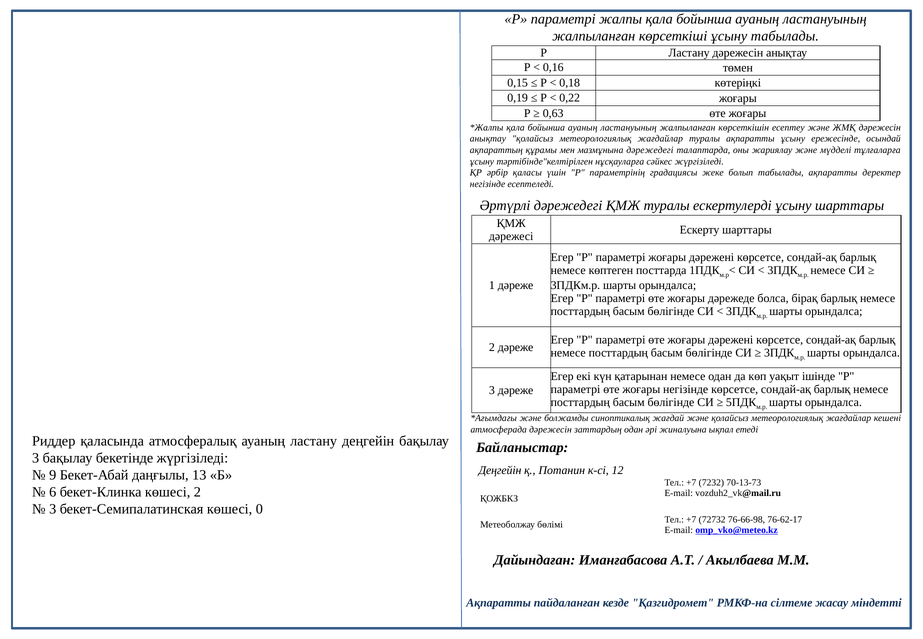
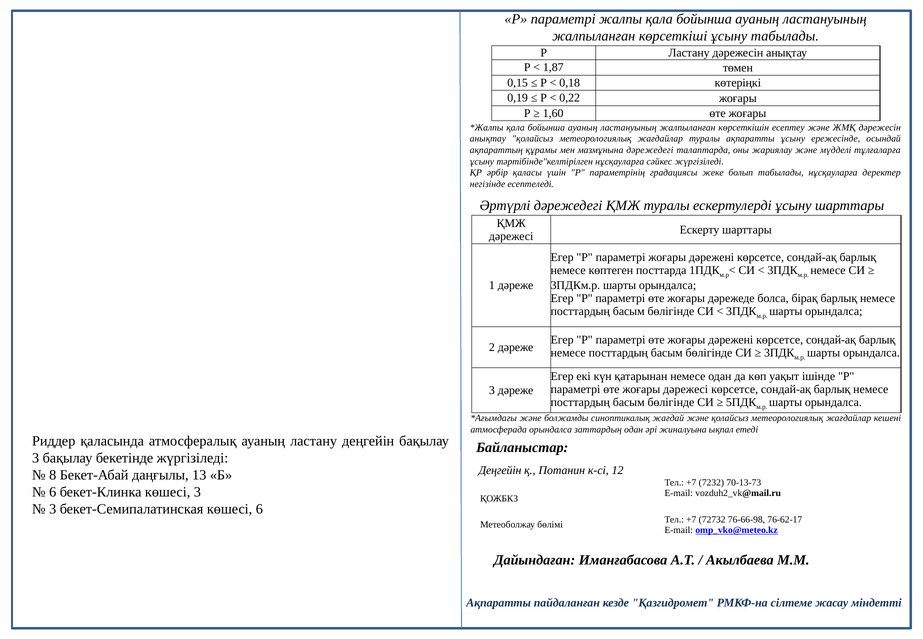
0,16: 0,16 -> 1,87 (553, 67)
0,63: 0,63 -> 1,60 (553, 113)
табылады ақпаратты: ақпаратты -> нұсқауларға (833, 173)
жоғары негізінде: негізінде -> дәрежесі (686, 389)
атмосферада дәрежесін: дәрежесін -> орындалса (551, 429)
9: 9 -> 8 (53, 475)
көшесі 2: 2 -> 3 (197, 492)
көшесі 0: 0 -> 6 (259, 509)
